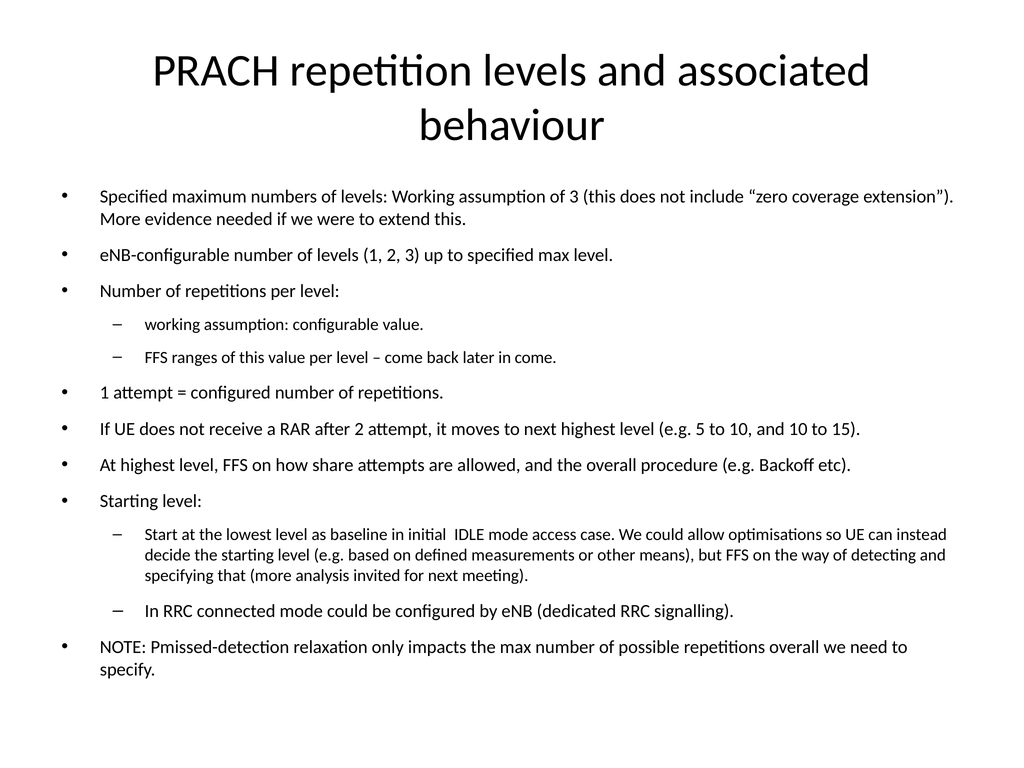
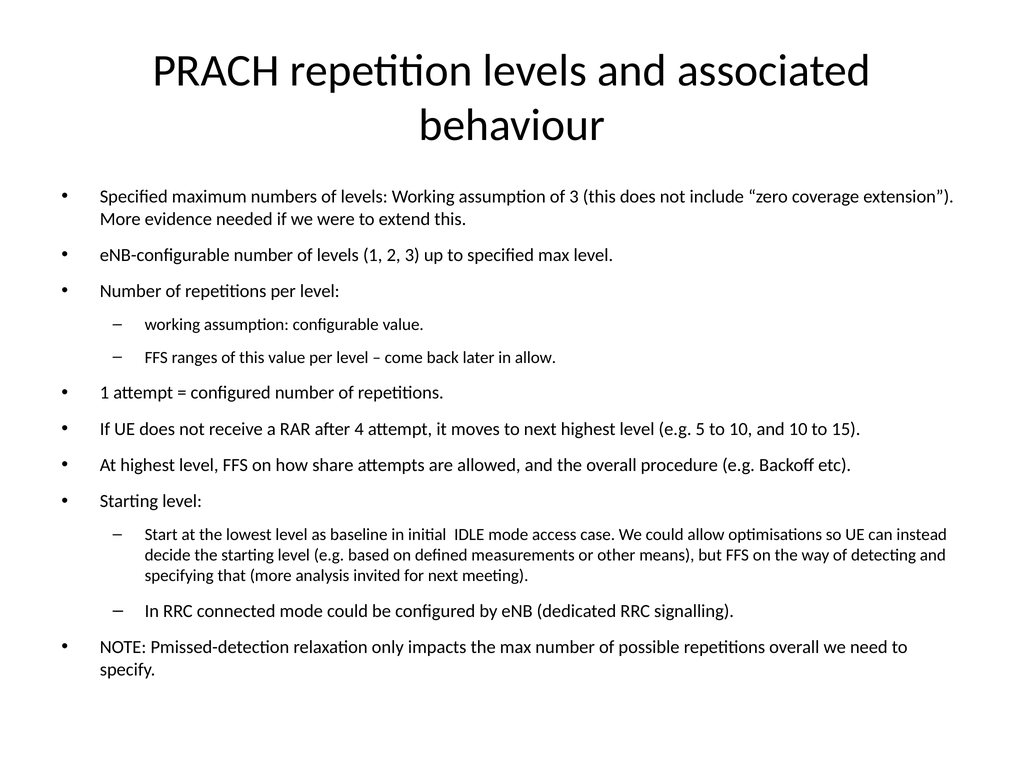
in come: come -> allow (536, 357)
after 2: 2 -> 4 (359, 429)
